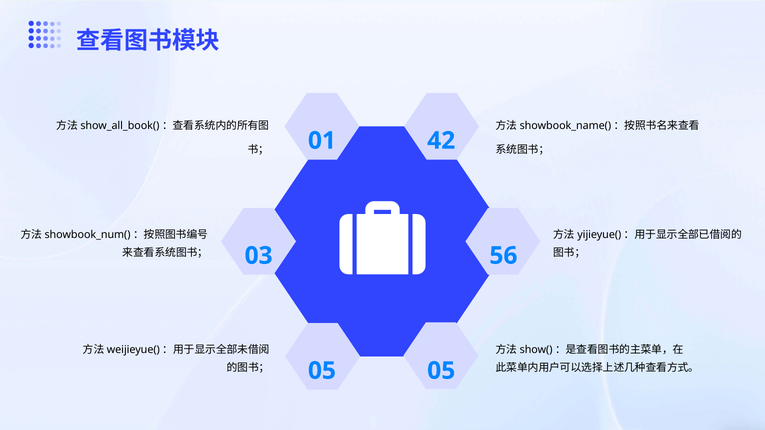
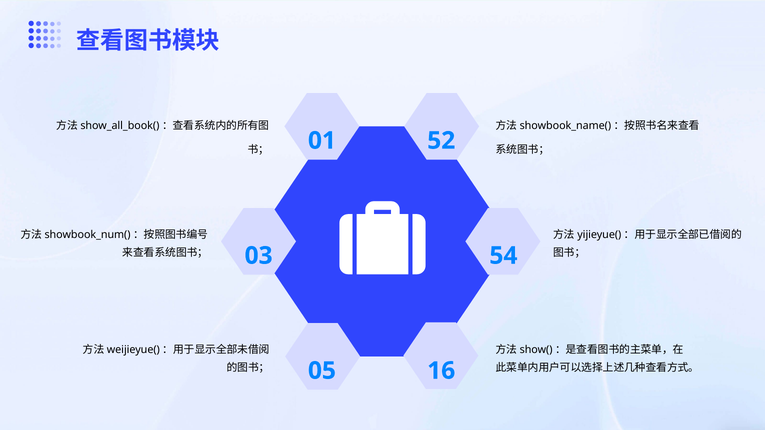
42: 42 -> 52 (441, 141)
56: 56 -> 54 (503, 256)
05 05: 05 -> 16 (441, 371)
